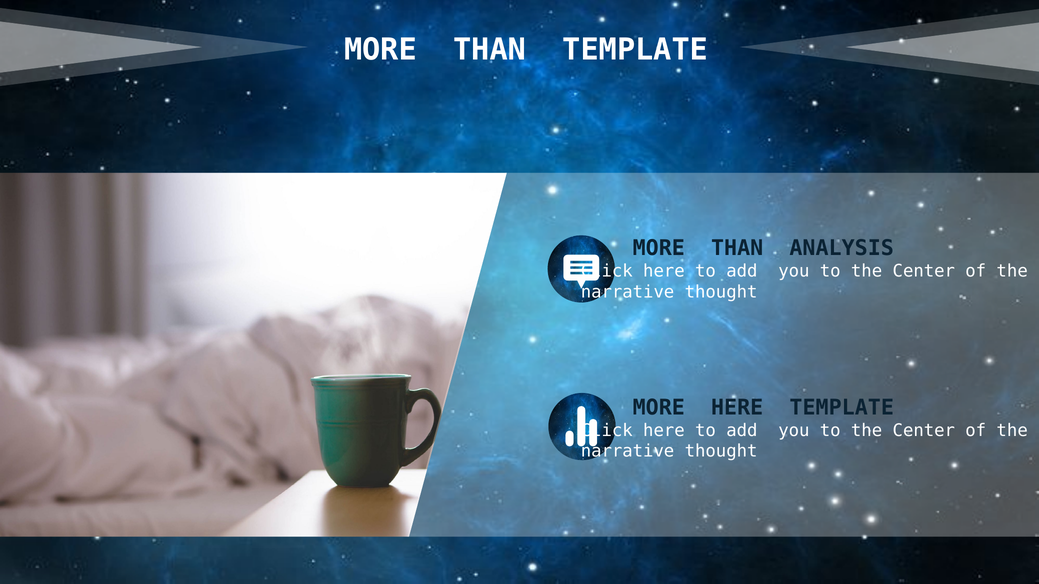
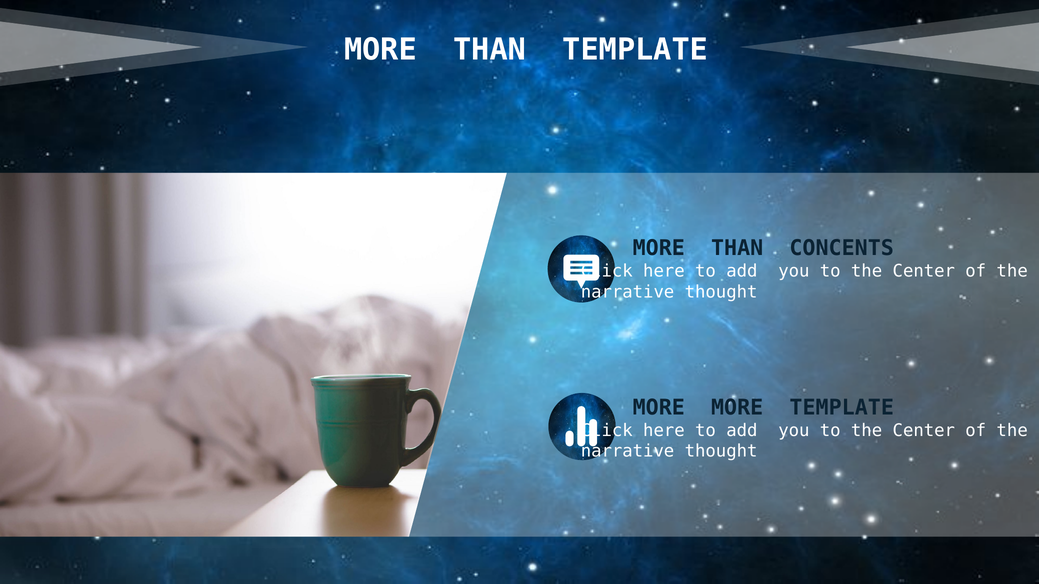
ANALYSIS: ANALYSIS -> CONCENTS (842, 248)
MORE HERE: HERE -> MORE (737, 408)
